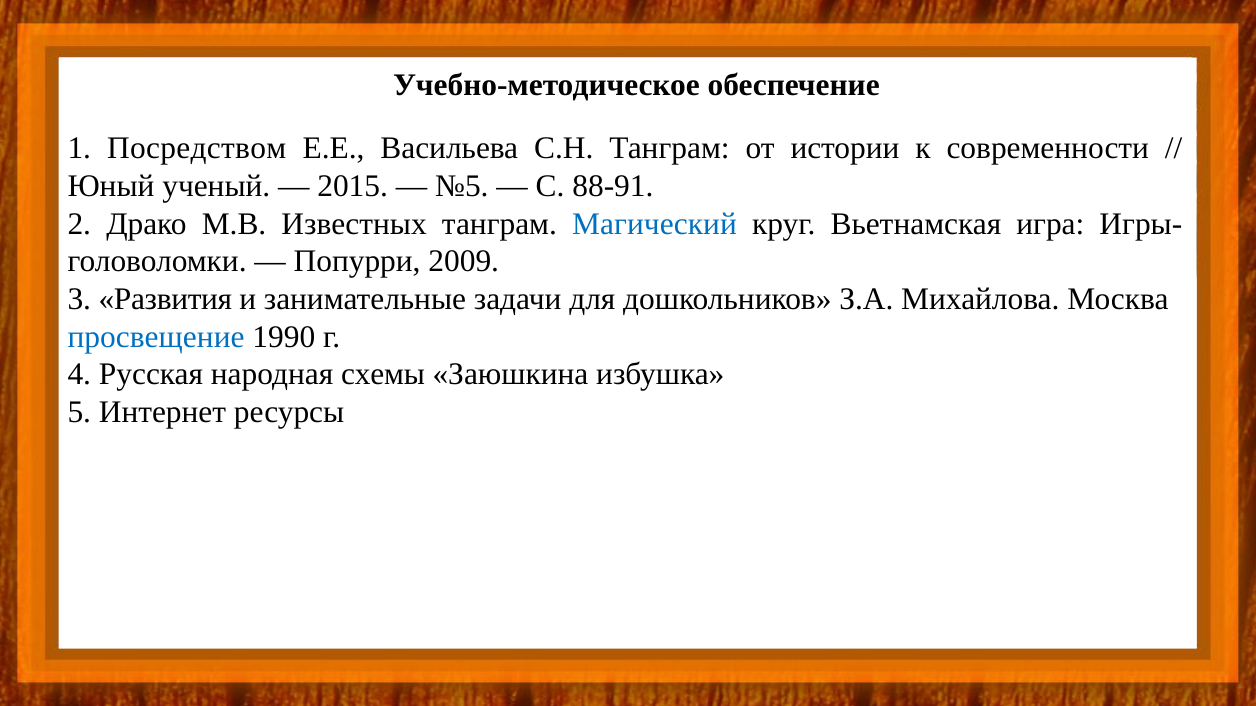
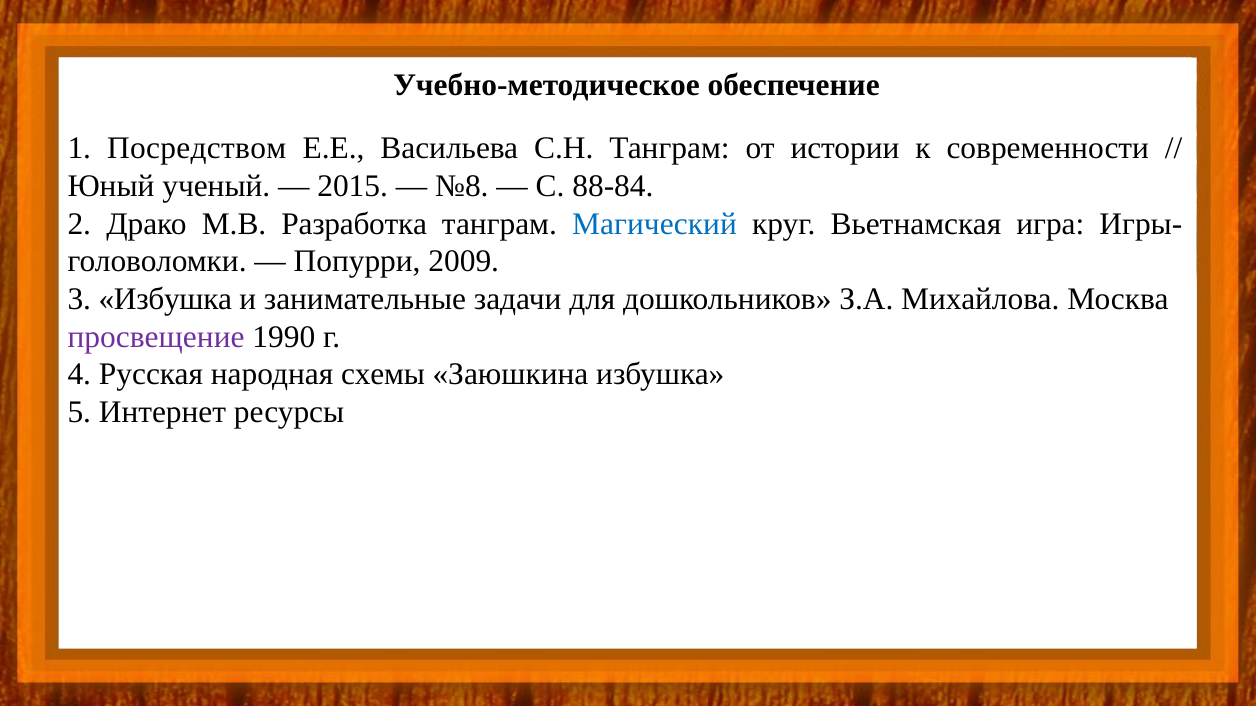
№5: №5 -> №8 (462, 186)
88-91: 88-91 -> 88-84 (613, 186)
Известных: Известных -> Разработка (354, 224)
3 Развития: Развития -> Избушка (165, 299)
просвещение colour: blue -> purple (156, 337)
